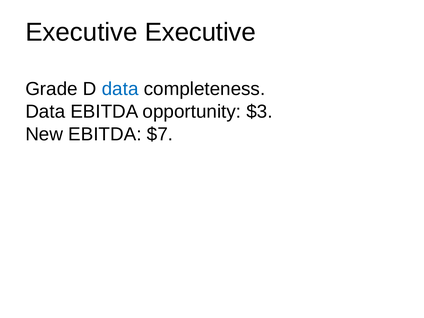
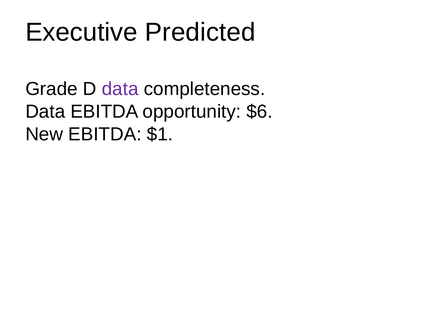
Executive Executive: Executive -> Predicted (200, 32)
data colour: blue -> purple (120, 89)
$3: $3 -> $6 (259, 112)
$7: $7 -> $1 (160, 134)
